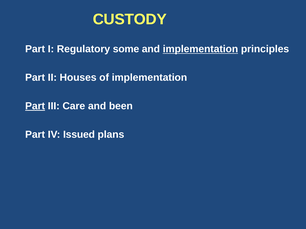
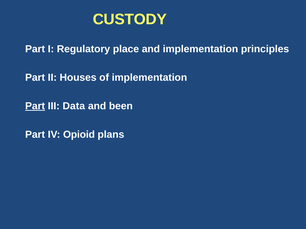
some: some -> place (126, 49)
implementation underline: present -> none (200, 49)
Care: Care -> Data (74, 106)
Issued: Issued -> Opioid (79, 135)
